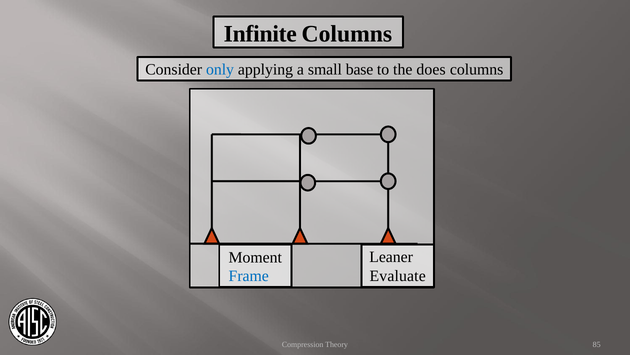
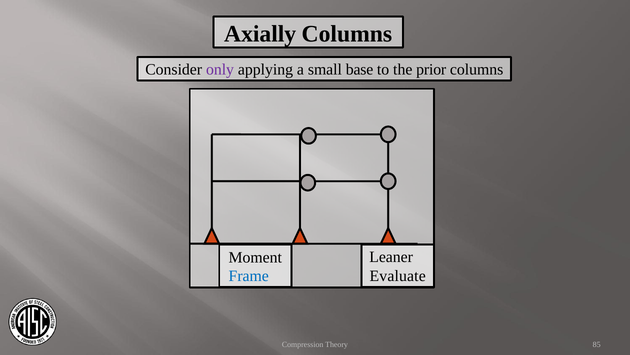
Infinite: Infinite -> Axially (260, 34)
only colour: blue -> purple (220, 70)
does: does -> prior (431, 70)
